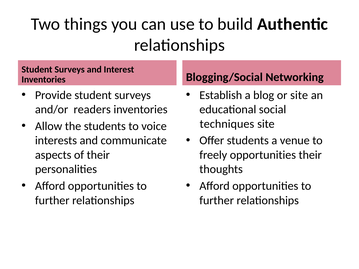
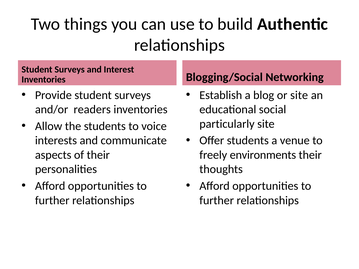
techniques: techniques -> particularly (227, 124)
freely opportunities: opportunities -> environments (263, 155)
